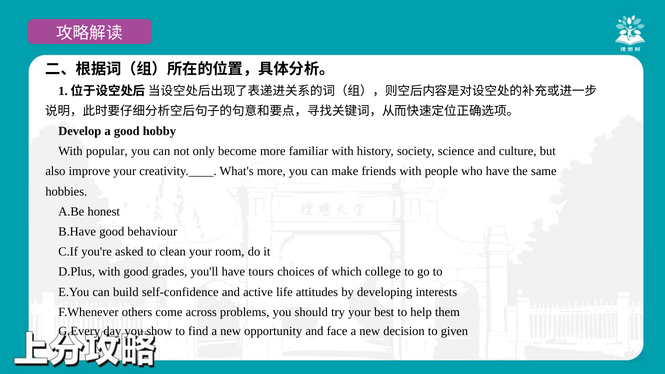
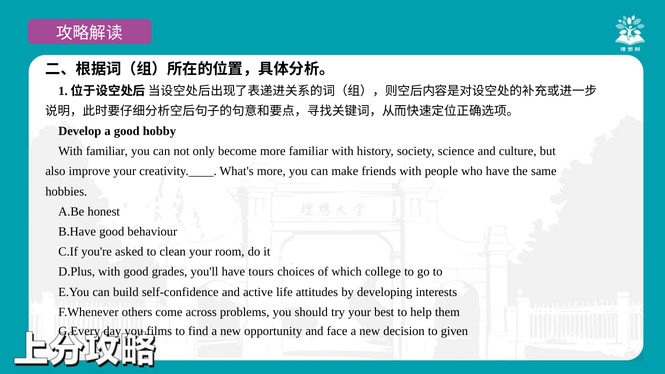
With popular: popular -> familiar (107, 151)
show: show -> films (159, 331)
